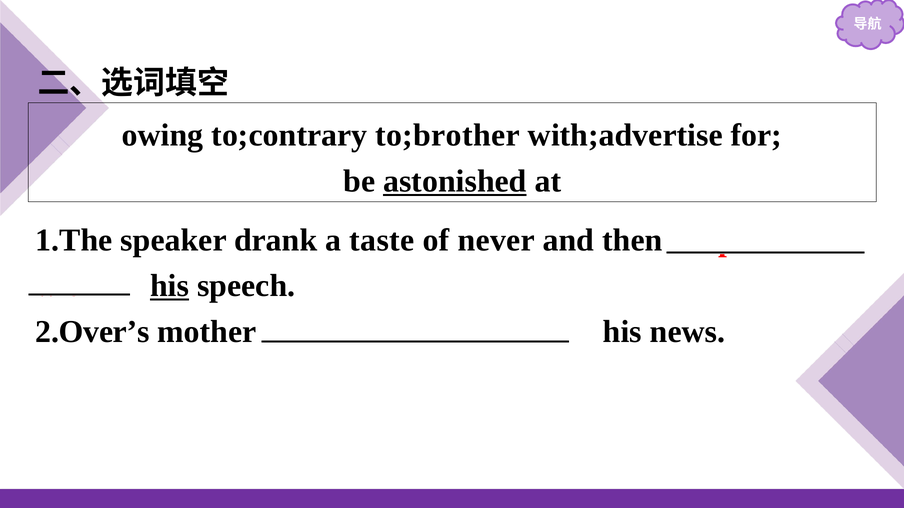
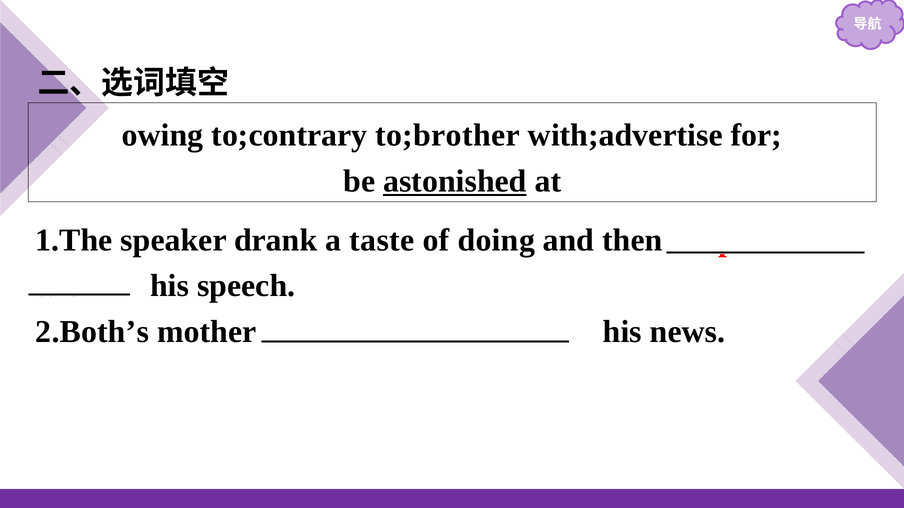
never: never -> doing (496, 240)
his underline: present -> none (170, 286)
2.Over’s: 2.Over’s -> 2.Both’s (92, 332)
